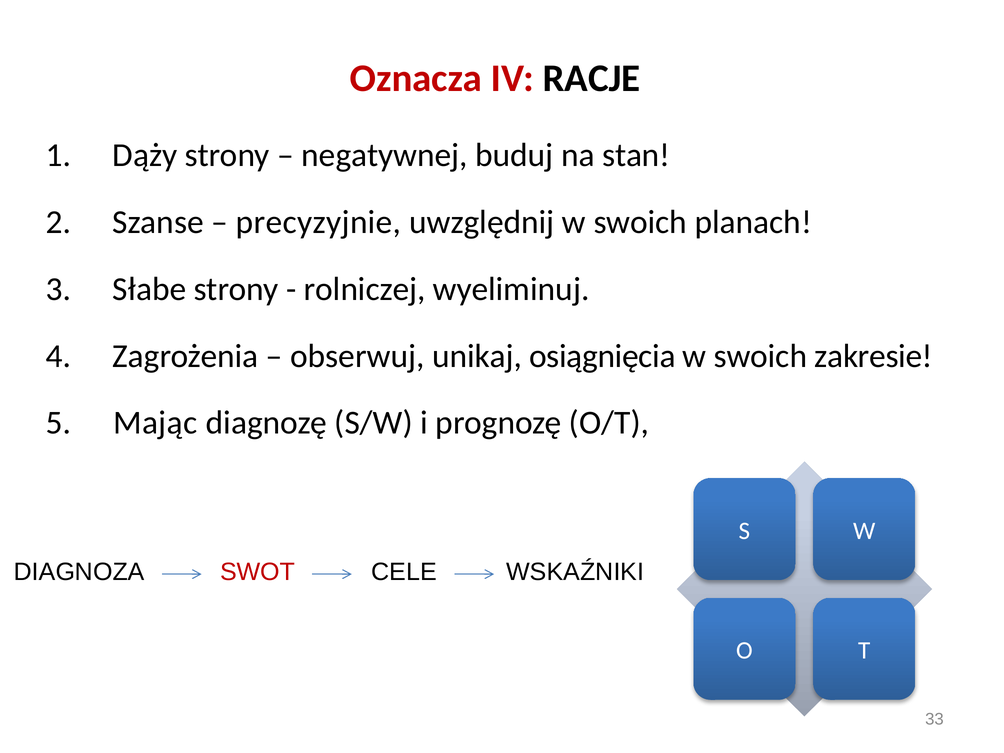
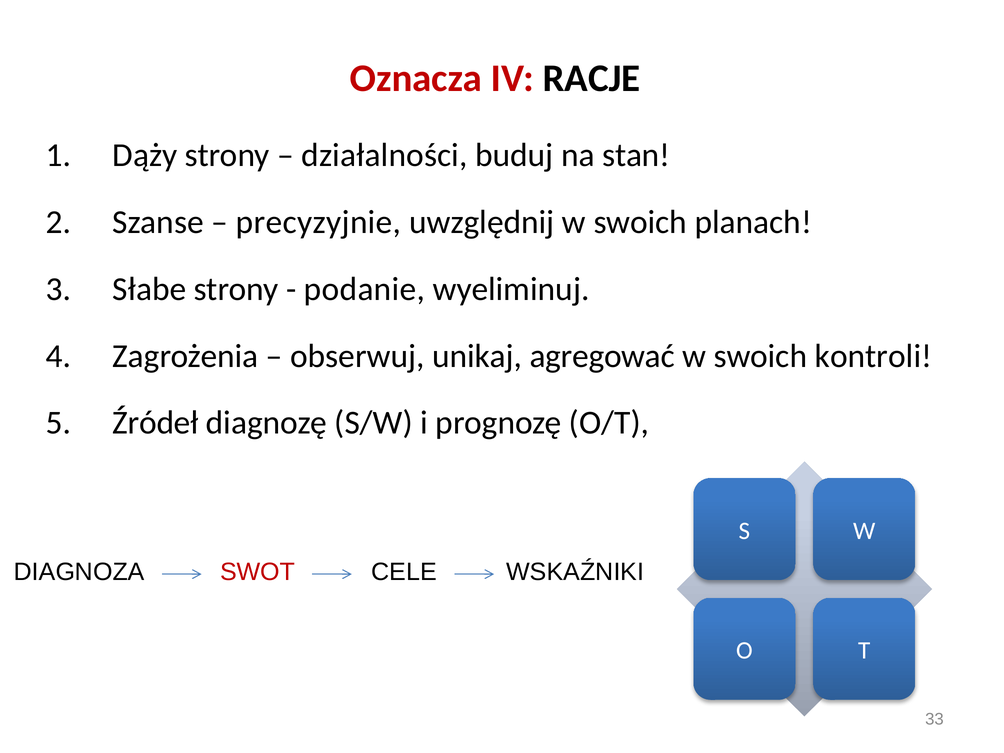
negatywnej: negatywnej -> działalności (384, 155)
rolniczej: rolniczej -> podanie (364, 289)
osiągnięcia: osiągnięcia -> agregować (602, 356)
zakresie: zakresie -> kontroli (873, 356)
Mając: Mając -> Źródeł (156, 423)
